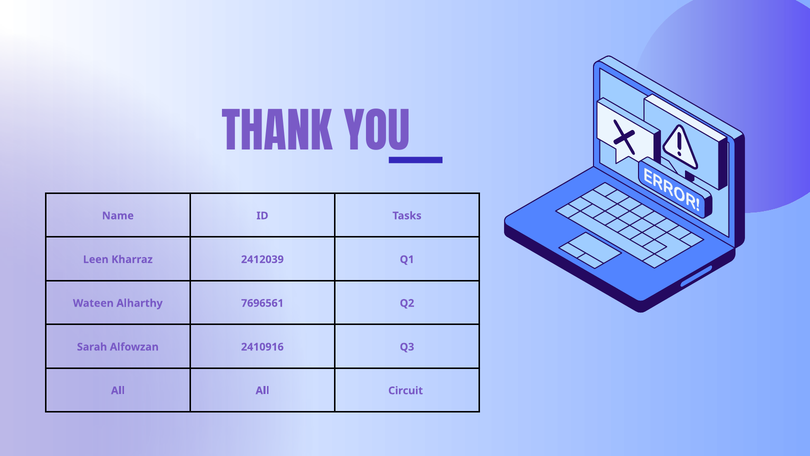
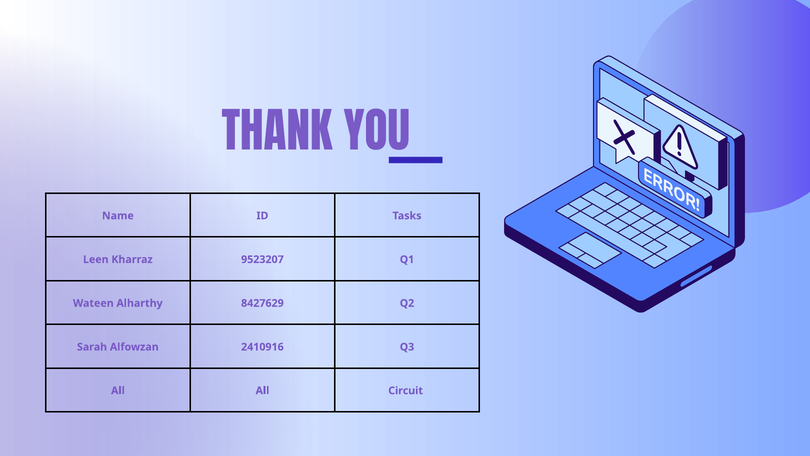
2412039: 2412039 -> 9523207 (262, 259)
7696561: 7696561 -> 8427629 (262, 303)
